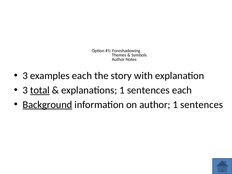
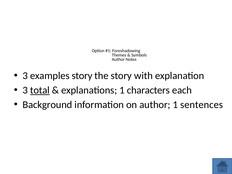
examples each: each -> story (82, 76)
explanations 1 sentences: sentences -> characters (148, 90)
Background underline: present -> none (47, 105)
